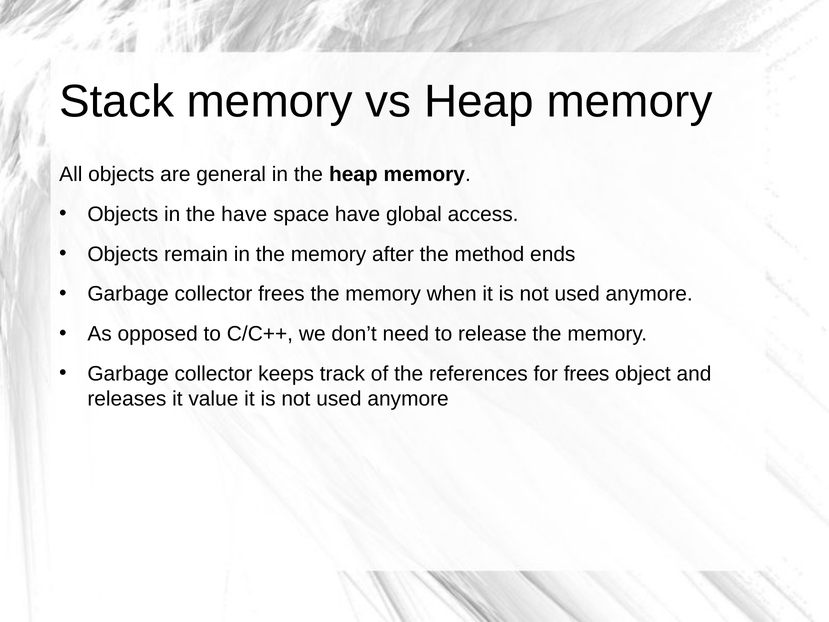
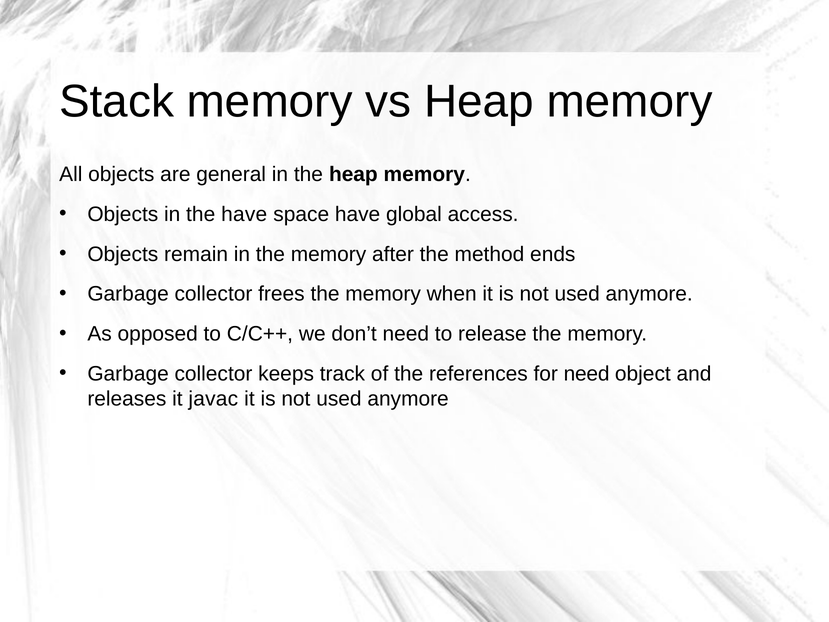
for frees: frees -> need (587, 374)
value: value -> javac (213, 399)
